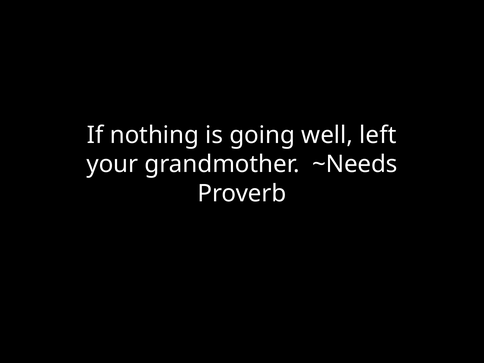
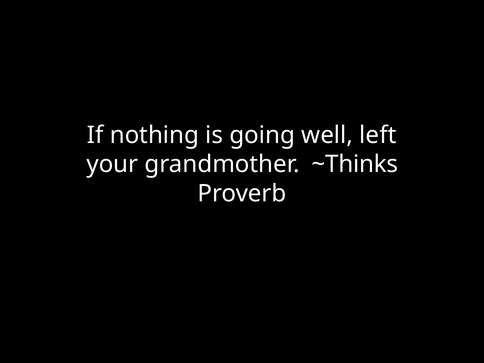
~Needs: ~Needs -> ~Thinks (355, 164)
